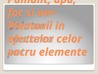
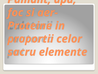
Plamanii: Plamanii -> Proteine (30, 26)
efectelor: efectelor -> proportii (31, 39)
